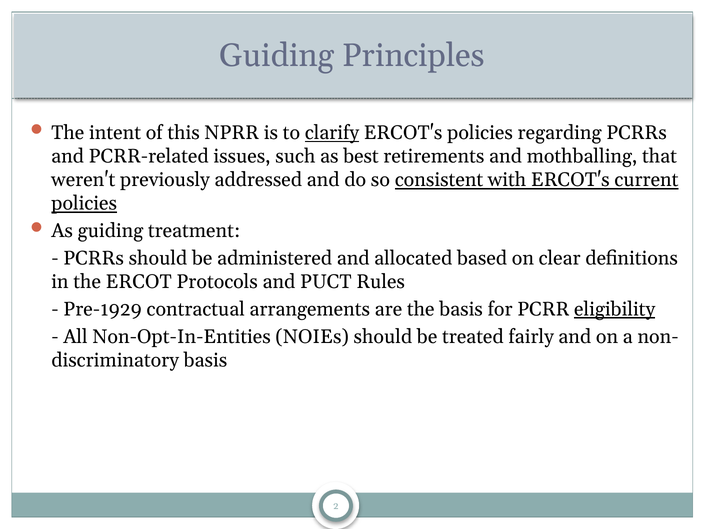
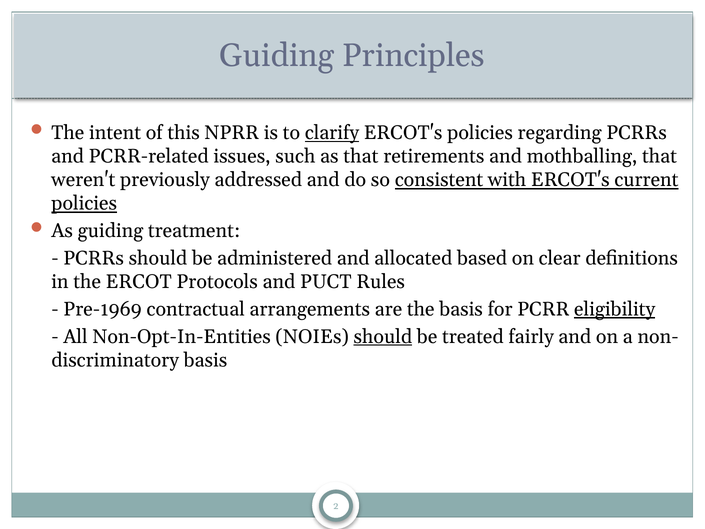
as best: best -> that (361, 156)
Pre-1929: Pre-1929 -> Pre-1969 (103, 309)
should underline: none -> present (383, 337)
